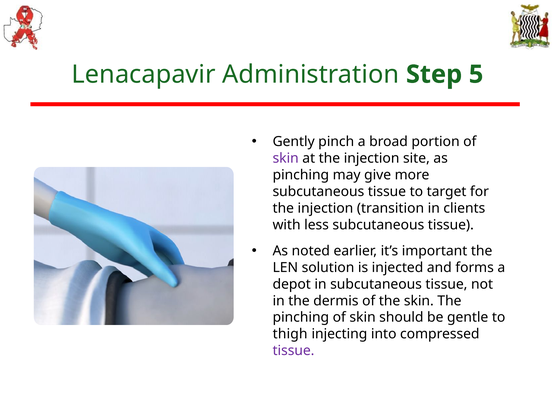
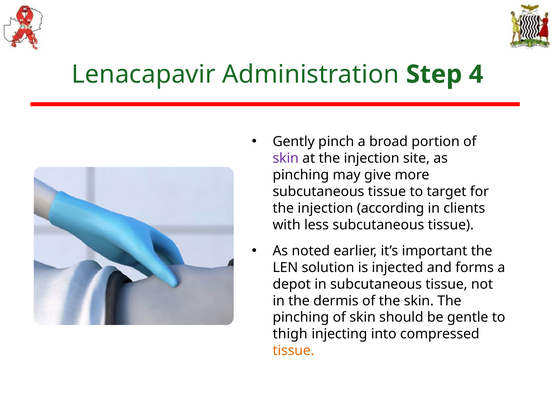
5: 5 -> 4 (476, 74)
transition: transition -> according (391, 208)
tissue colour: purple -> orange (294, 351)
